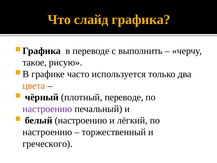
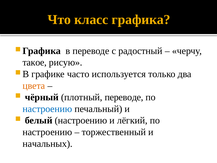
слайд: слайд -> класс (91, 19)
выполнить: выполнить -> радостный (140, 51)
настроению colour: purple -> blue (47, 109)
греческого: греческого -> начальных (48, 143)
